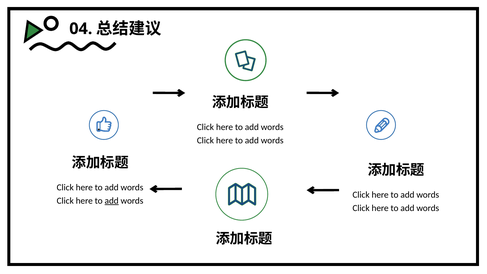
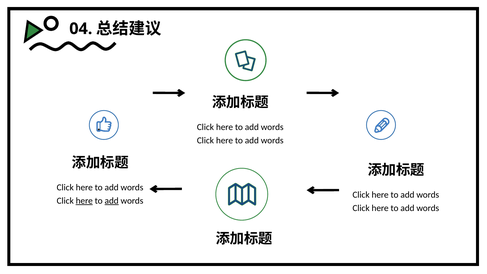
here underline: none -> present (84, 201)
